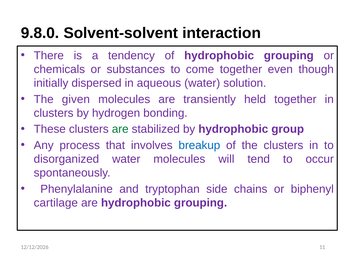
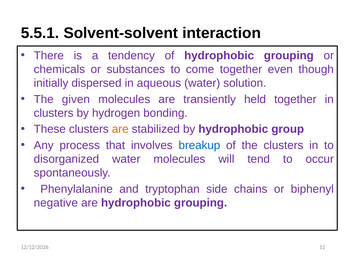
9.8.0: 9.8.0 -> 5.5.1 (40, 33)
are colour: green -> orange (120, 129)
cartilage: cartilage -> negative (56, 203)
